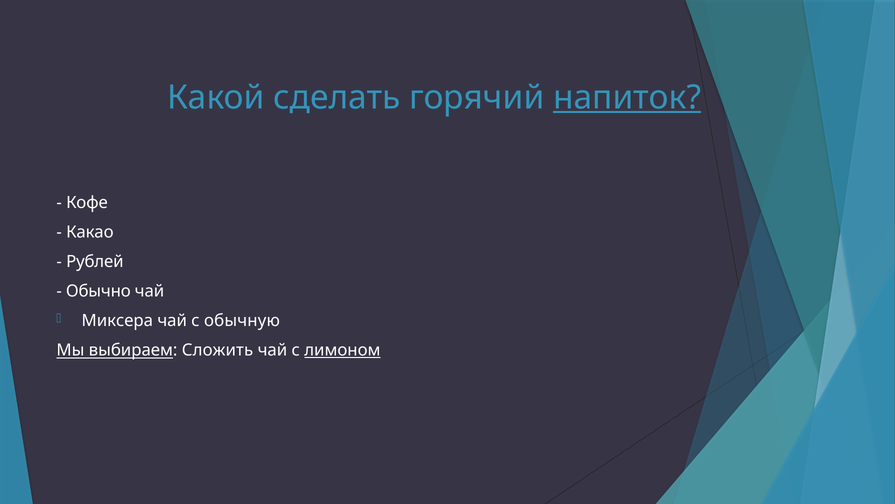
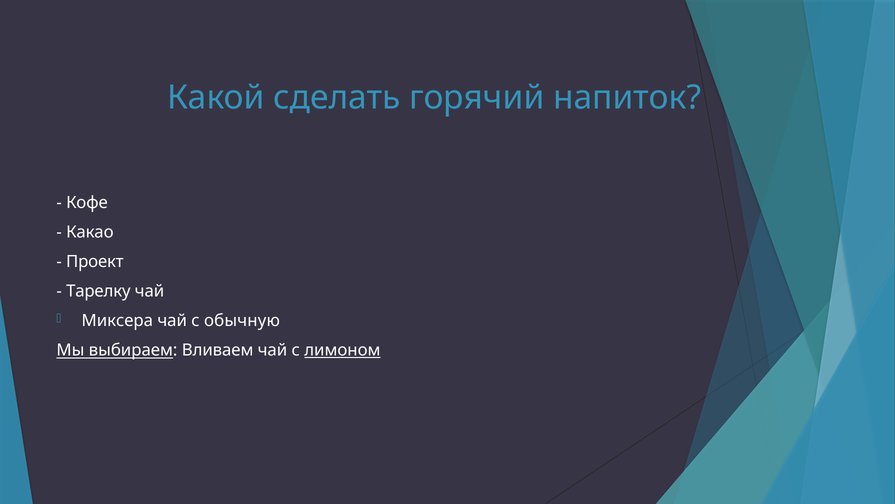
напиток underline: present -> none (627, 97)
Рублей: Рублей -> Проект (95, 262)
Обычно: Обычно -> Тарелку (98, 291)
Сложить: Сложить -> Вливаем (218, 350)
